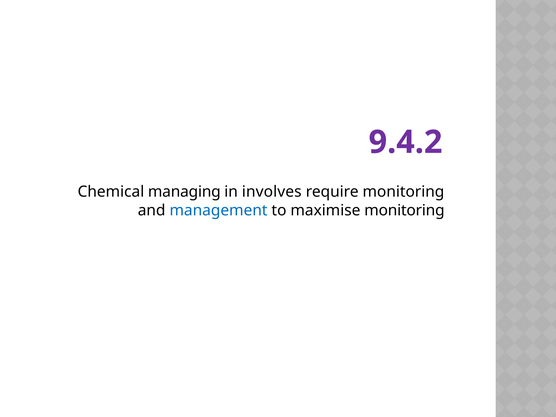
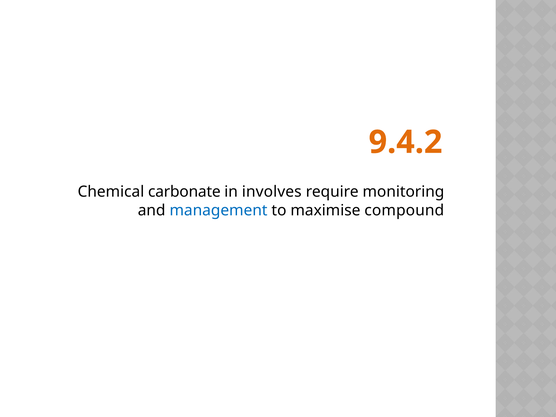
9.4.2 colour: purple -> orange (406, 142)
managing: managing -> carbonate (184, 192)
maximise monitoring: monitoring -> compound (404, 210)
